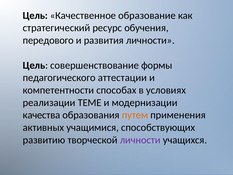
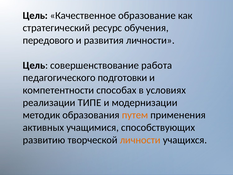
формы: формы -> работа (157, 65)
аттестации: аттестации -> подготовки (122, 78)
ТЕМЕ: ТЕМЕ -> ТИПЕ (90, 102)
качества: качества -> методик (41, 115)
личности colour: purple -> orange (140, 140)
